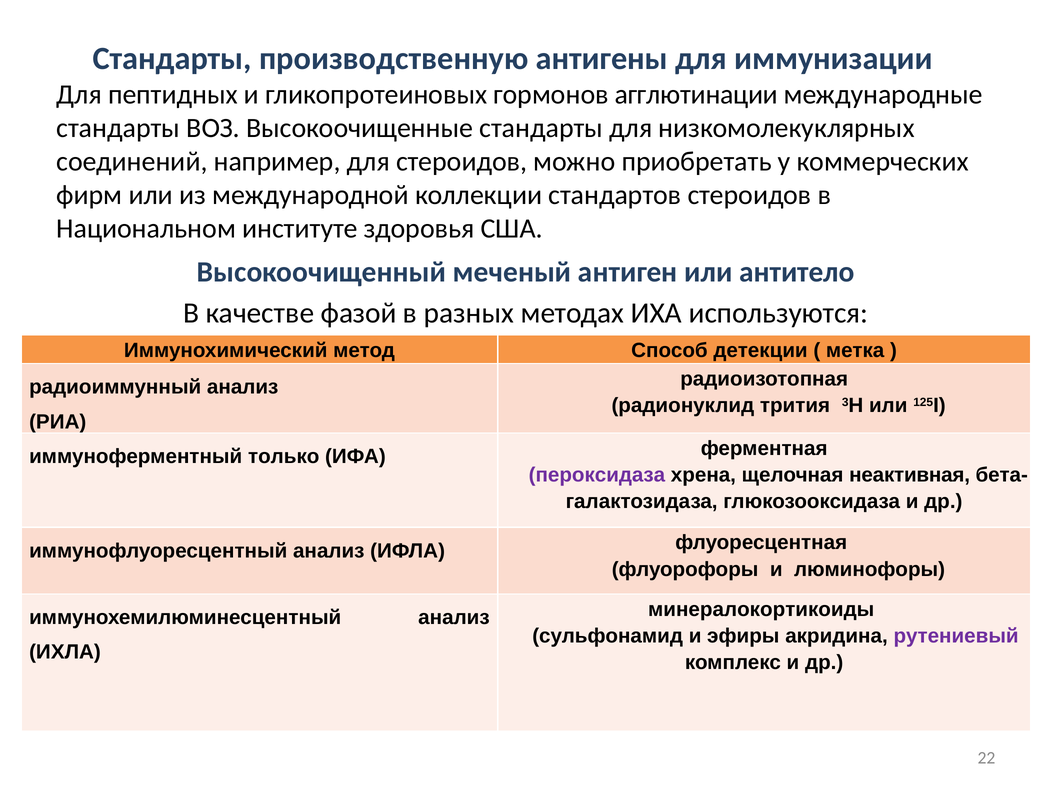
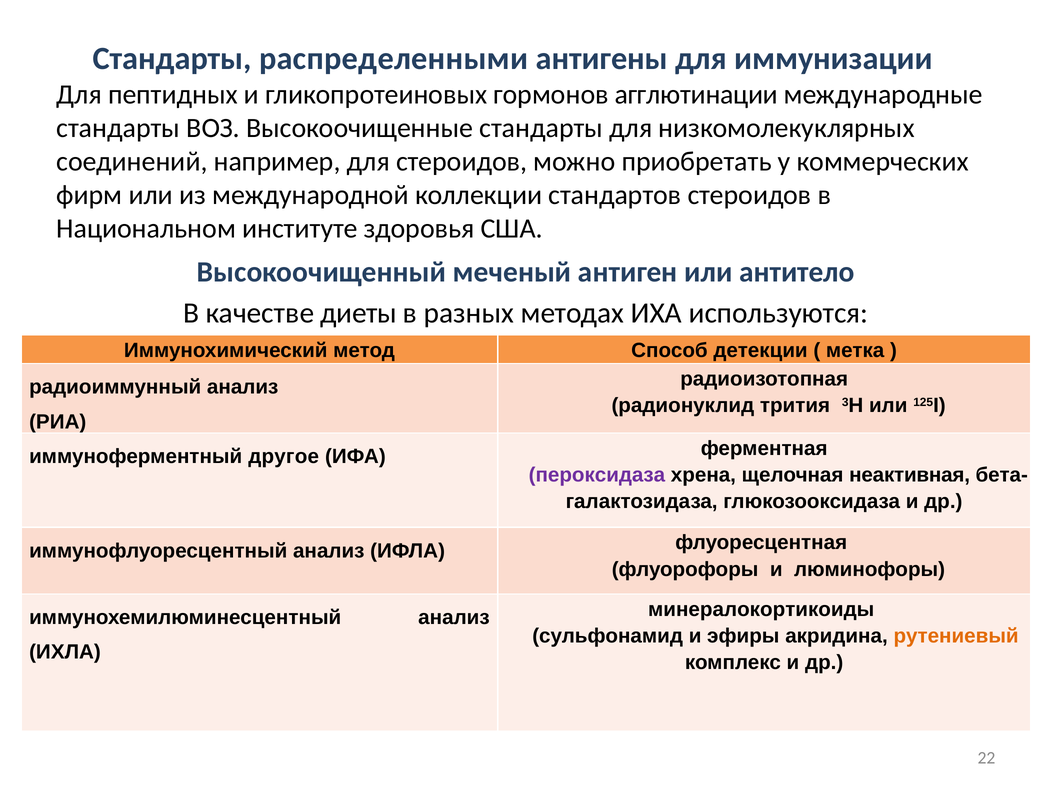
производственную: производственную -> распределенными (394, 59)
фазой: фазой -> диеты (359, 313)
только: только -> другое (284, 457)
рутениевый colour: purple -> orange (956, 636)
